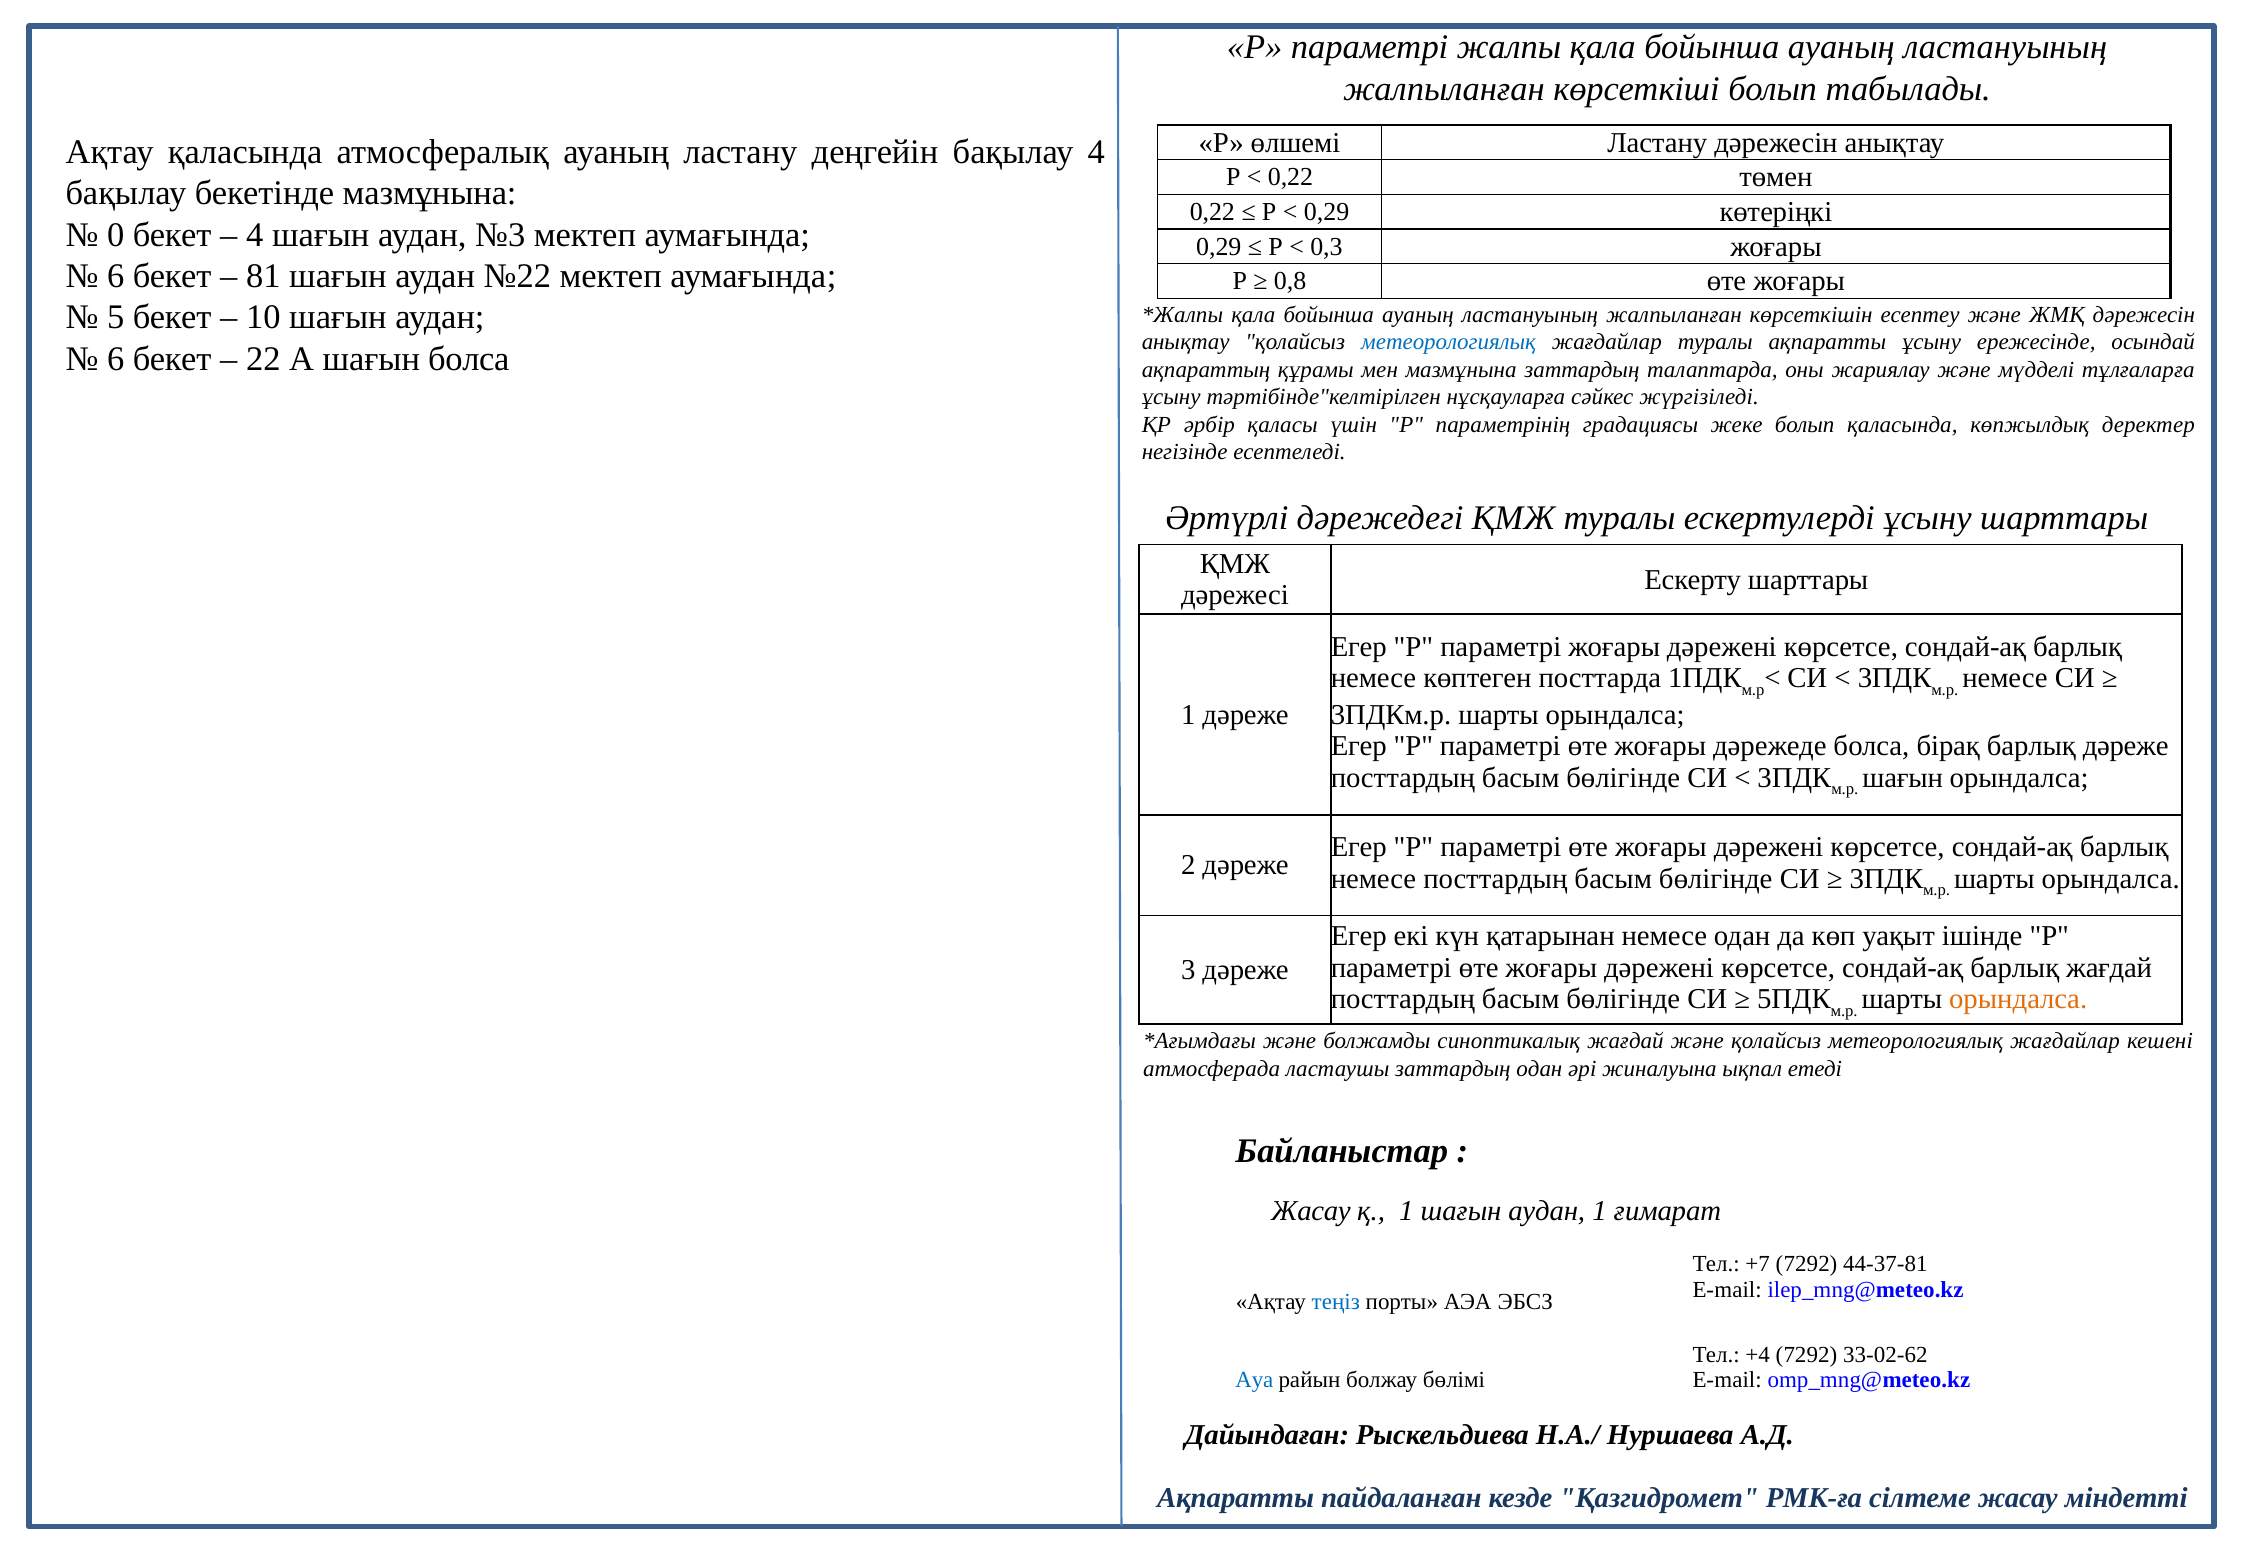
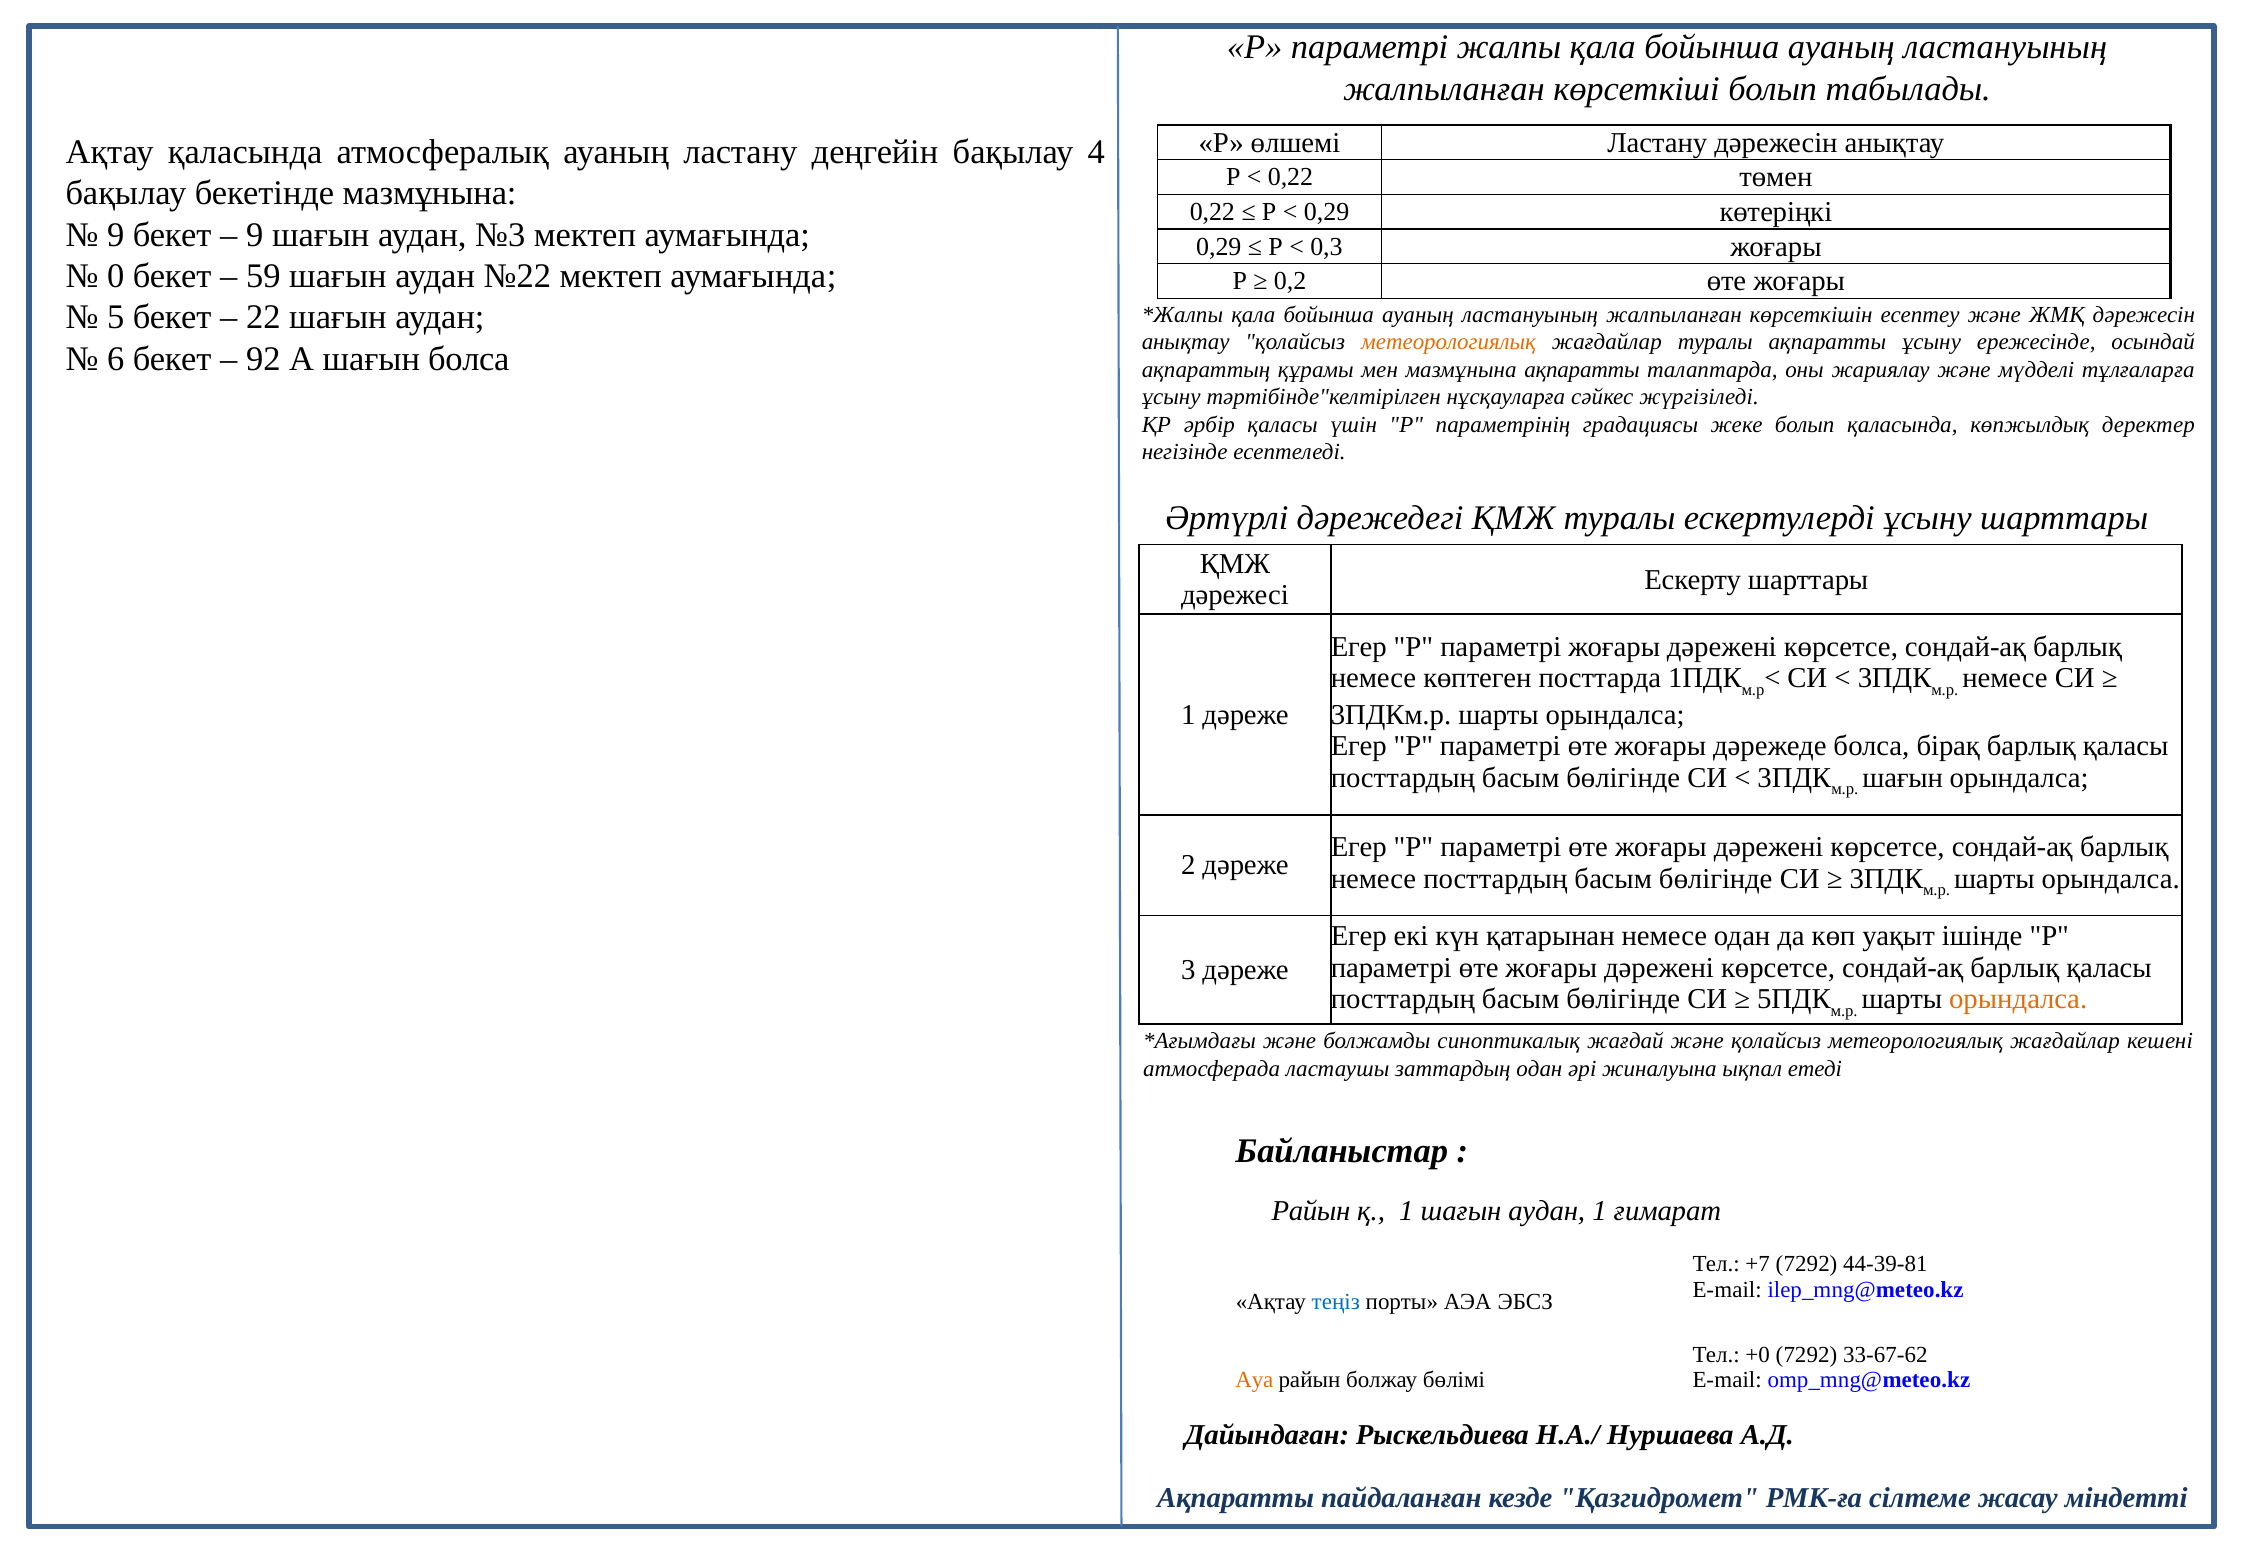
0: 0 -> 9 (116, 235)
4: 4 -> 9 (255, 235)
6: 6 -> 0 (116, 276)
81: 81 -> 59 (263, 276)
0,8: 0,8 -> 0,2 (1290, 281)
10: 10 -> 22 (263, 317)
метеорологиялық colour: blue -> orange (1449, 342)
22: 22 -> 92 (263, 359)
мазмұнына заттардың: заттардың -> ақпаратты (1582, 370)
бірақ барлық дәреже: дәреже -> қаласы (2126, 746)
сондай-ақ барлық жағдай: жағдай -> қаласы (2109, 968)
Жасау: Жасау -> Райын (1311, 1211)
44-37-81: 44-37-81 -> 44-39-81 (1885, 1264)
+4: +4 -> +0 (1758, 1355)
33-02-62: 33-02-62 -> 33-67-62 (1885, 1355)
Ауа colour: blue -> orange (1254, 1380)
